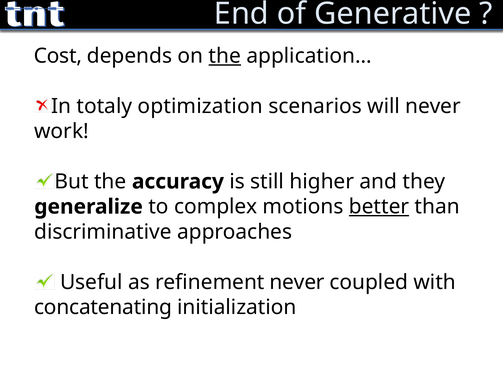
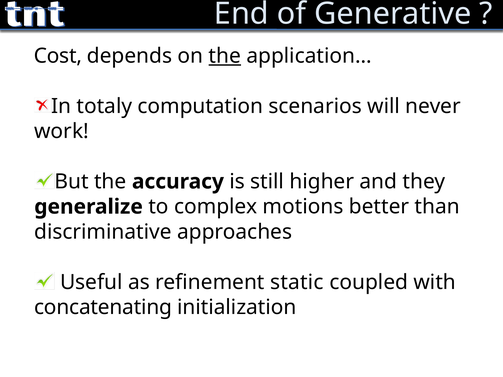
optimization: optimization -> computation (200, 106)
better underline: present -> none (379, 207)
refinement never: never -> static (297, 282)
